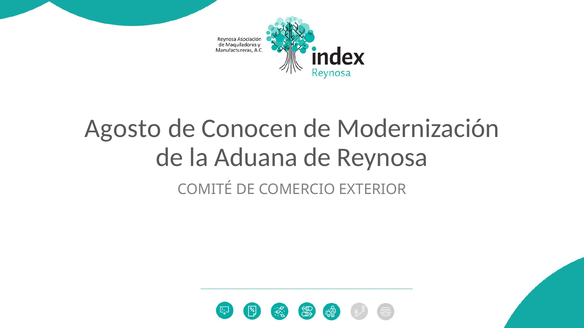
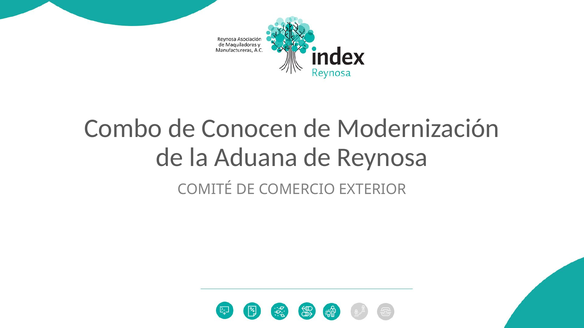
Agosto: Agosto -> Combo (123, 129)
